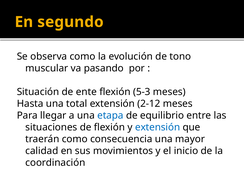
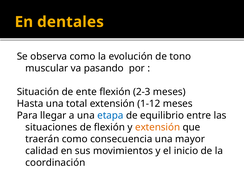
segundo: segundo -> dentales (70, 22)
5-3: 5-3 -> 2-3 (142, 92)
2-12: 2-12 -> 1-12 (149, 104)
extensión colour: blue -> orange (158, 127)
